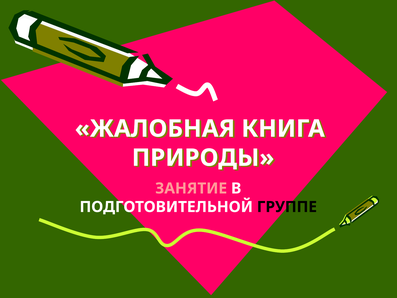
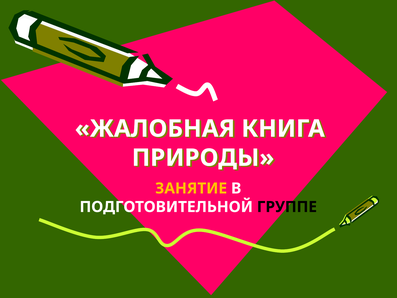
ЗАНЯТИЕ colour: pink -> yellow (191, 188)
